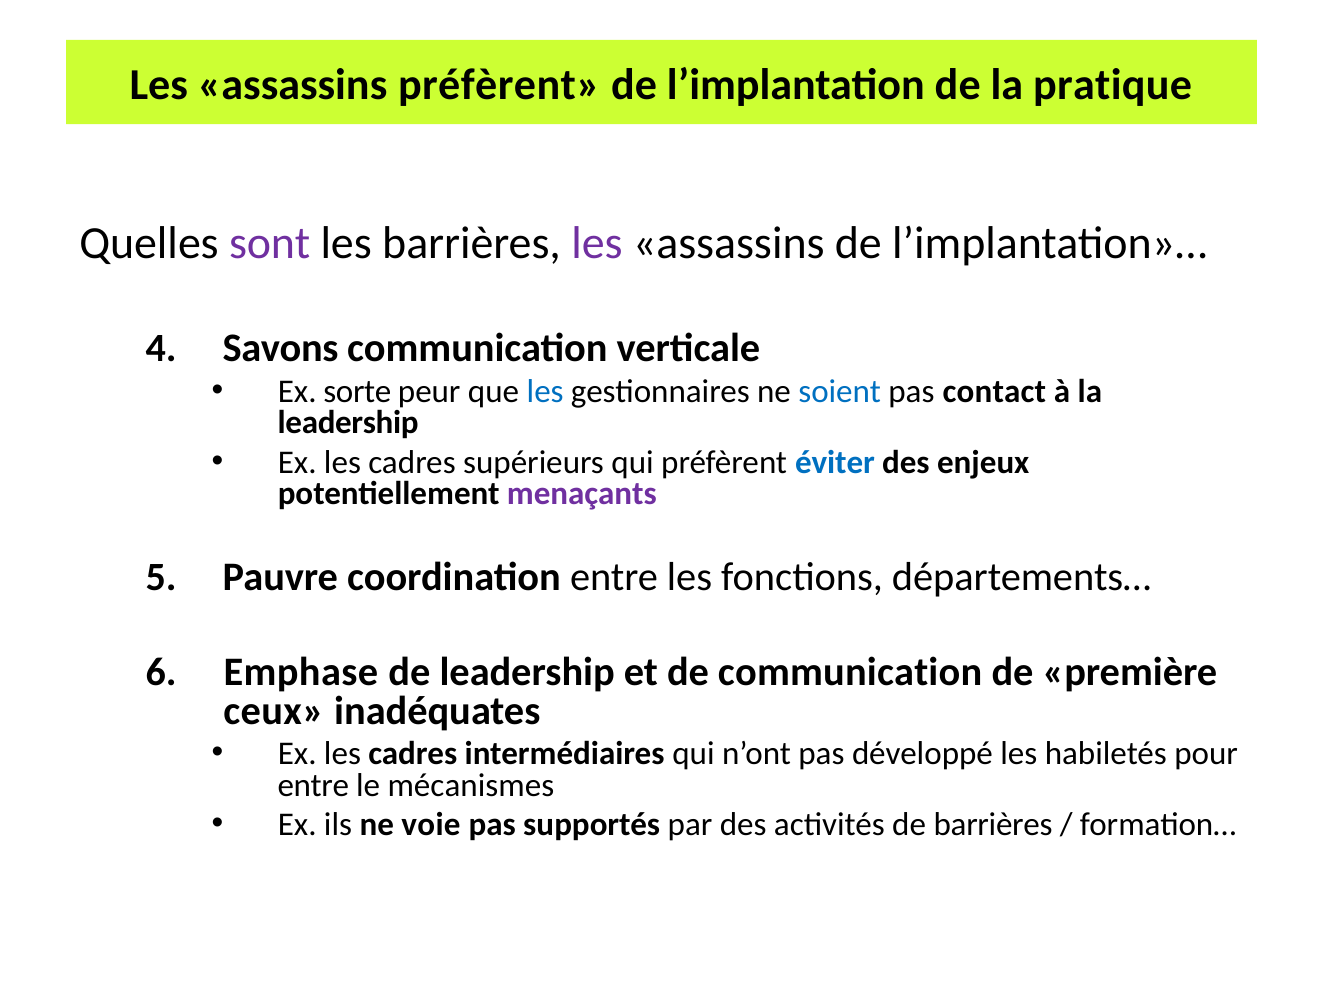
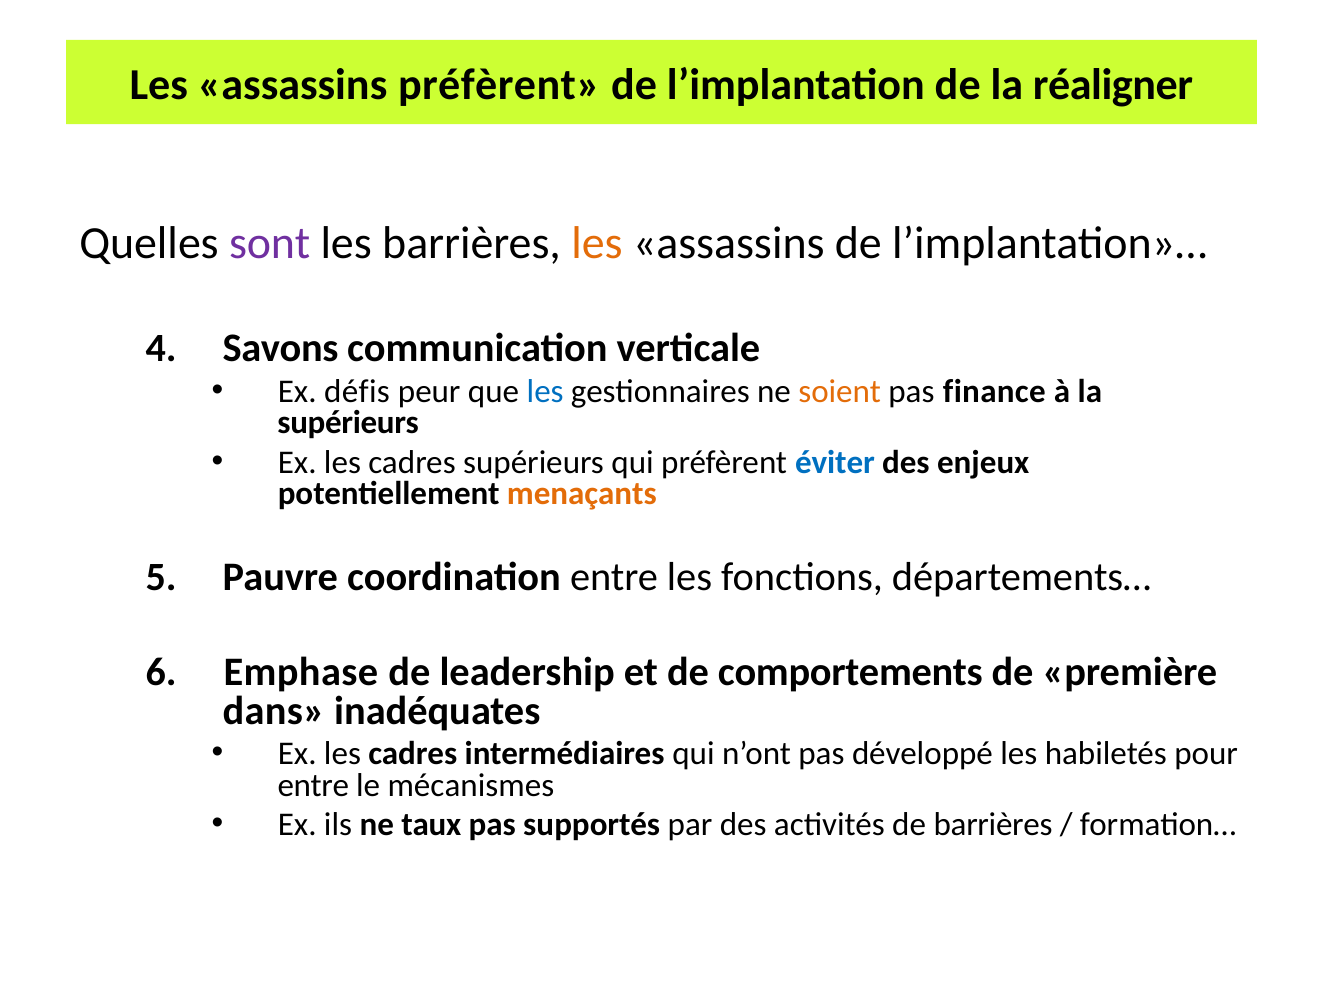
pratique: pratique -> réaligner (1113, 85)
les colour: purple -> orange (597, 243)
sorte: sorte -> défis (357, 391)
soient colour: blue -> orange (840, 391)
contact: contact -> finance (994, 391)
leadership: leadership -> supérieurs (348, 423)
menaçants colour: purple -> orange (582, 494)
de communication: communication -> comportements (850, 672)
ceux: ceux -> dans (274, 710)
voie: voie -> taux (431, 824)
